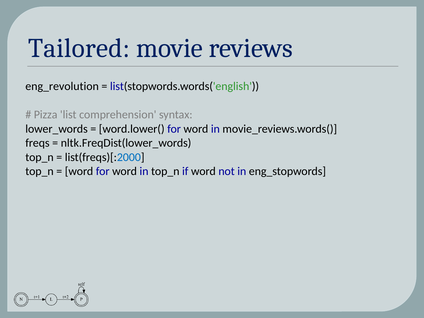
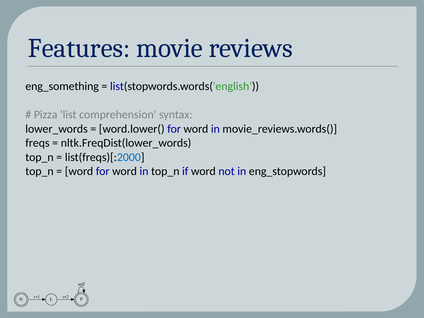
Tailored: Tailored -> Features (79, 48)
eng_revolution: eng_revolution -> eng_something (62, 86)
